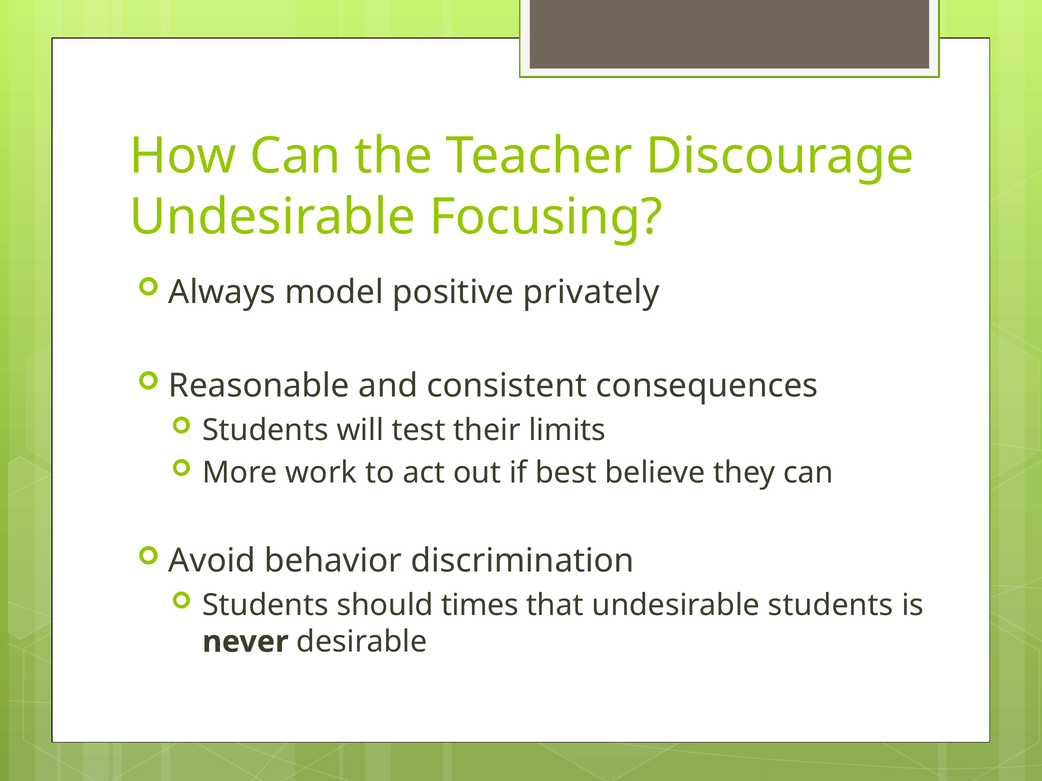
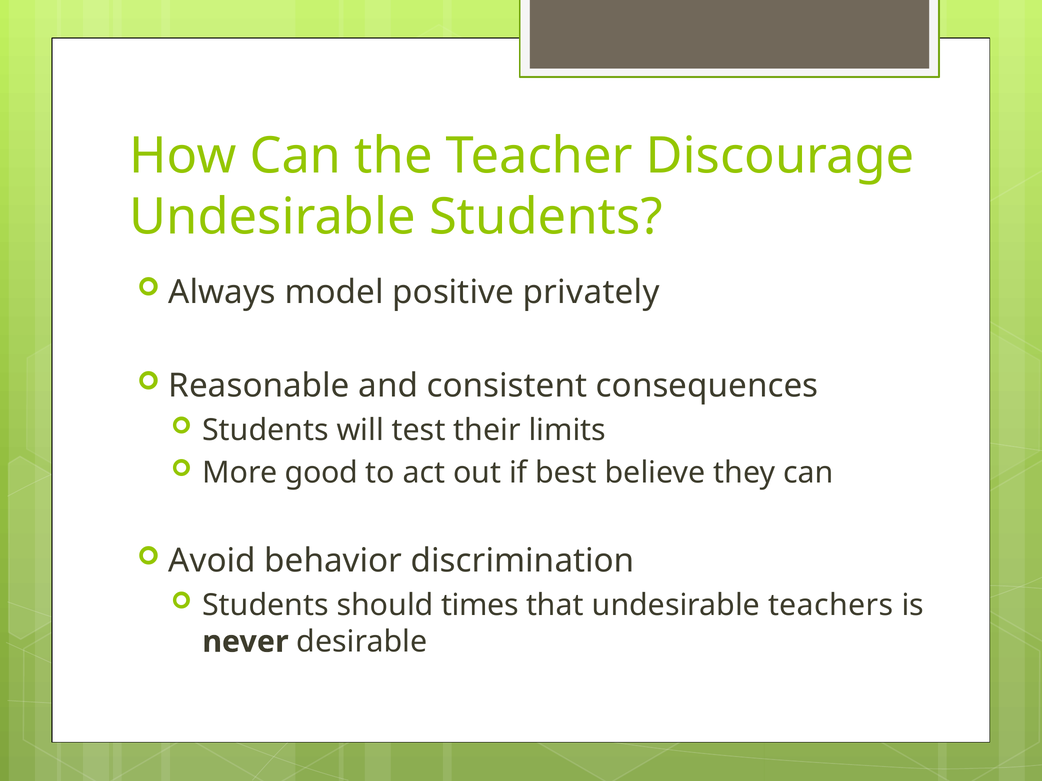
Undesirable Focusing: Focusing -> Students (546, 217)
work: work -> good (321, 473)
undesirable students: students -> teachers (831, 606)
